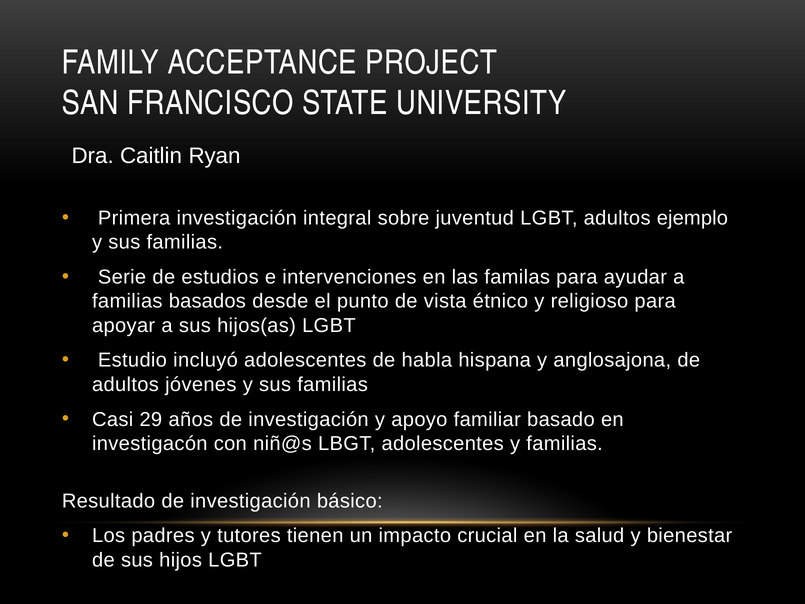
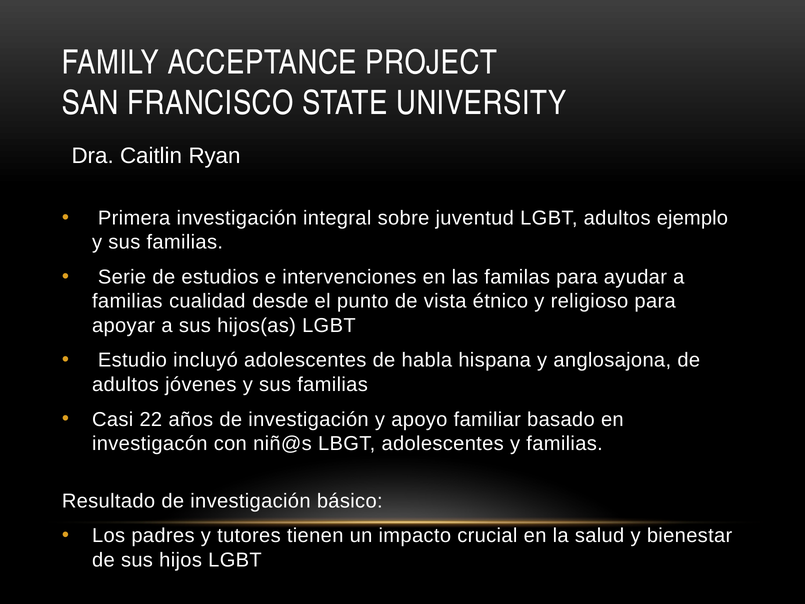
basados: basados -> cualidad (207, 301)
29: 29 -> 22 (151, 419)
